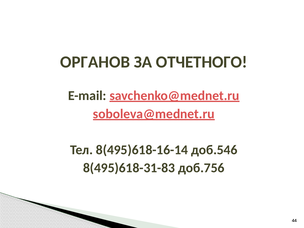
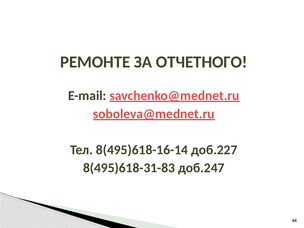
ОРГАНОВ: ОРГАНОВ -> РЕМОНТЕ (95, 62)
доб.546: доб.546 -> доб.227 (214, 150)
доб.756: доб.756 -> доб.247 (201, 168)
